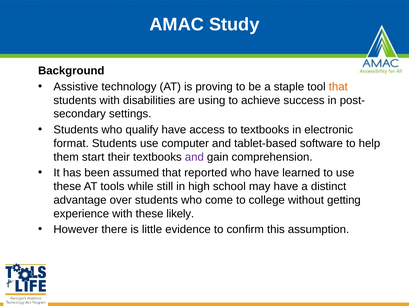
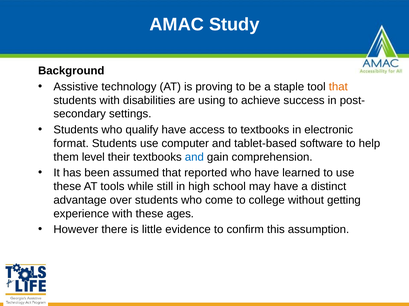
start: start -> level (93, 157)
and colour: purple -> blue (194, 157)
likely: likely -> ages (180, 214)
